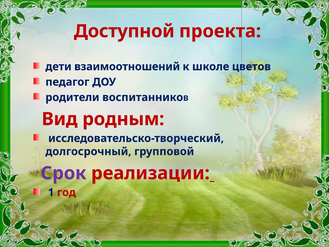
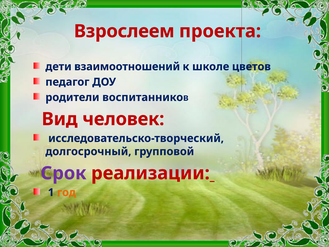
Доступной: Доступной -> Взрослеем (124, 31)
родным: родным -> человек (123, 119)
год colour: red -> orange (66, 192)
